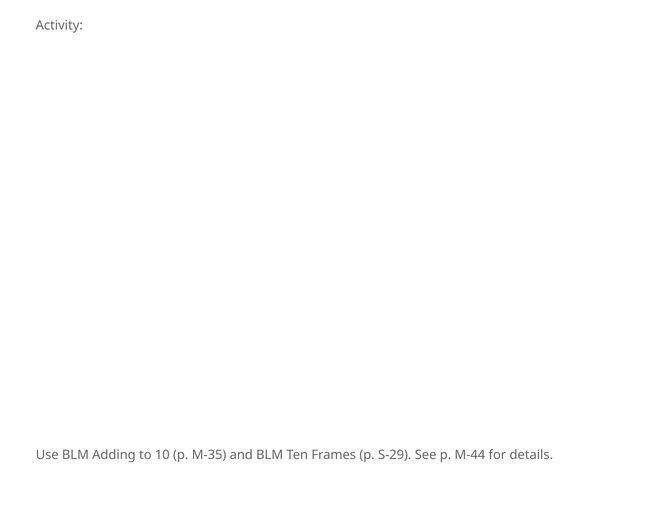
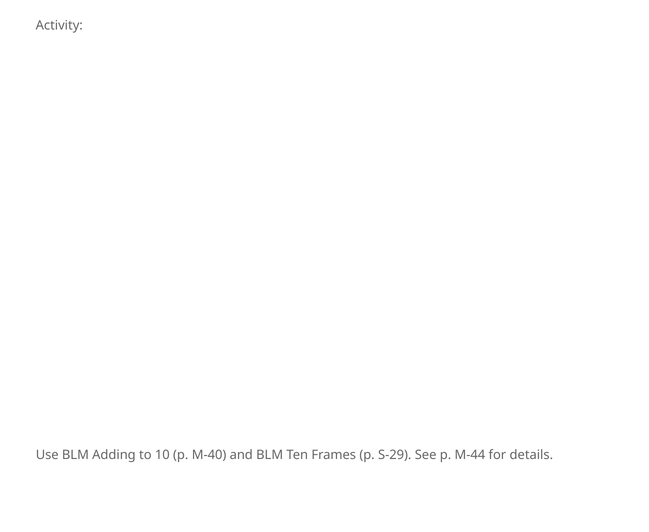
M-35: M-35 -> M-40 (209, 455)
